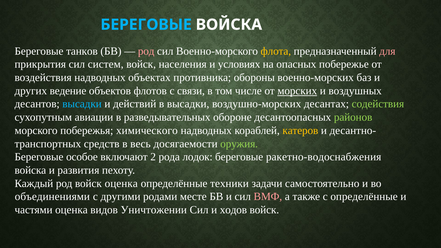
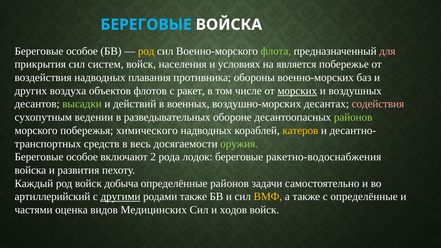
танков: танков -> особое (82, 51)
род colour: pink -> yellow (146, 51)
флота colour: yellow -> light green (276, 51)
опасных: опасных -> является (296, 64)
объектах: объектах -> плавания (150, 78)
ведение: ведение -> воздуха (68, 91)
связи: связи -> ракет (191, 91)
высадки colour: light blue -> light green (82, 104)
в высадки: высадки -> военных (188, 104)
содействия colour: light green -> pink (378, 104)
авиации: авиации -> ведении (94, 117)
войск оценка: оценка -> добыча (121, 183)
определённые техники: техники -> районов (230, 183)
объединениями: объединениями -> артиллерийский (52, 197)
другими underline: none -> present (121, 197)
родами месте: месте -> также (193, 197)
ВМФ colour: pink -> yellow (268, 197)
Уничтожении: Уничтожении -> Медицинских (154, 210)
